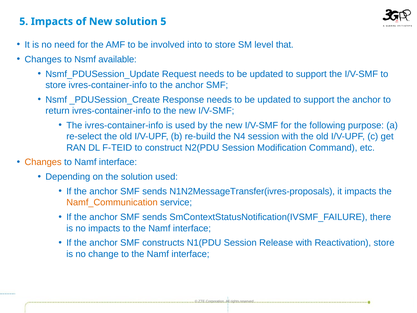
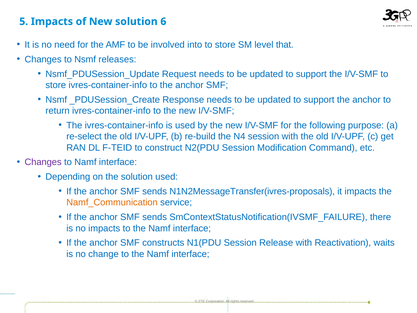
solution 5: 5 -> 6 (163, 22)
available: available -> releases (117, 59)
Changes colour: orange -> purple (43, 162)
Reactivation store: store -> waits (384, 243)
